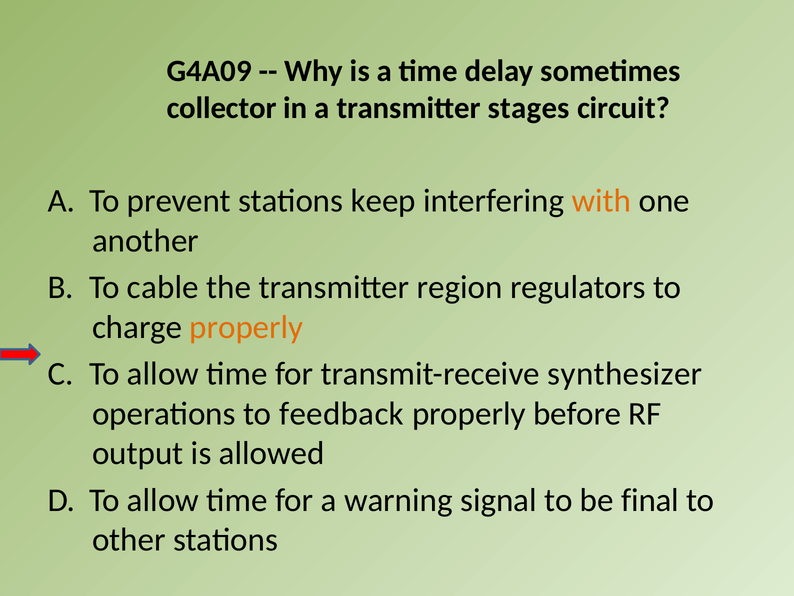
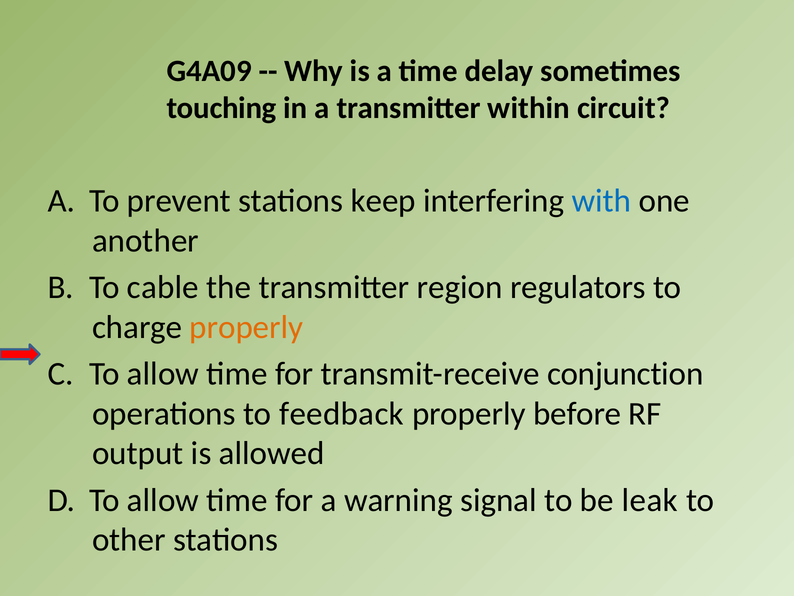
collector: collector -> touching (222, 108)
stages: stages -> within (529, 108)
with colour: orange -> blue (601, 201)
synthesizer: synthesizer -> conjunction (625, 374)
final: final -> leak (650, 500)
